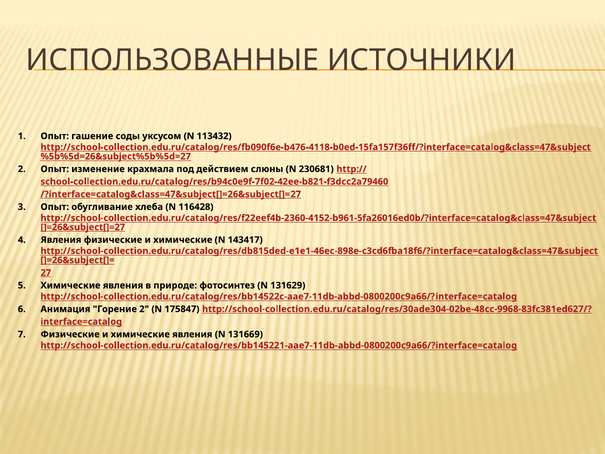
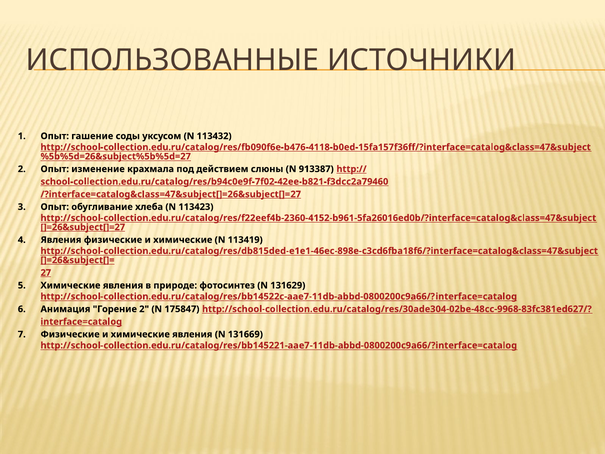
230681: 230681 -> 913387 (316, 169)
116428: 116428 -> 113423 (196, 207)
143417: 143417 -> 113419 (245, 240)
